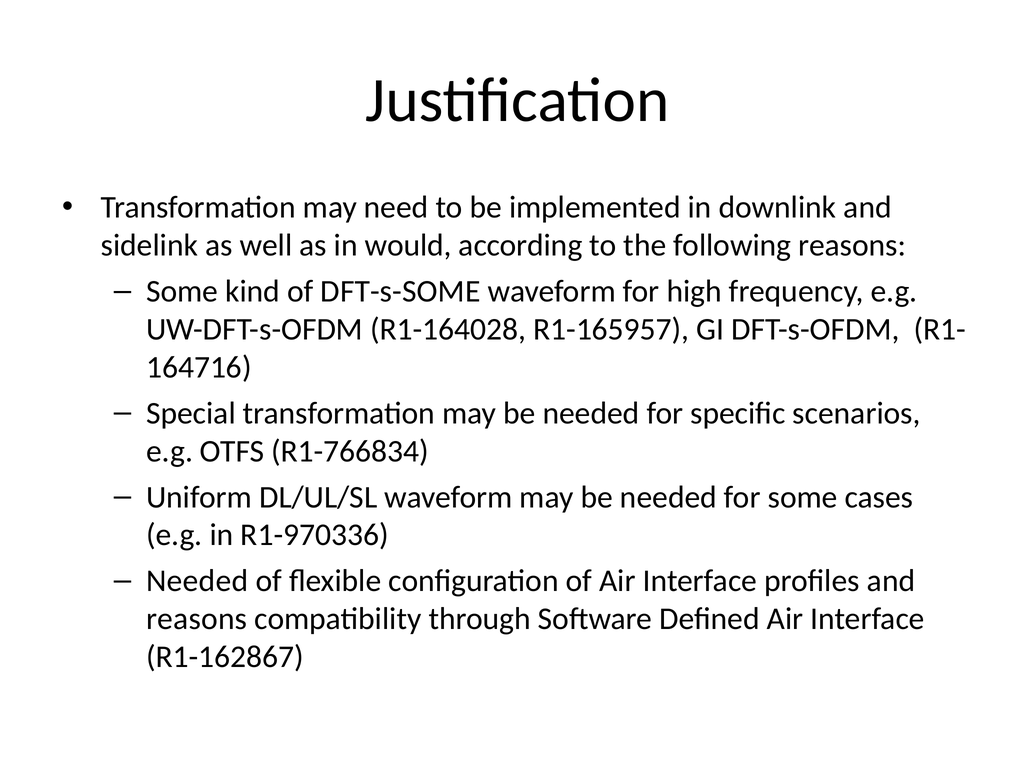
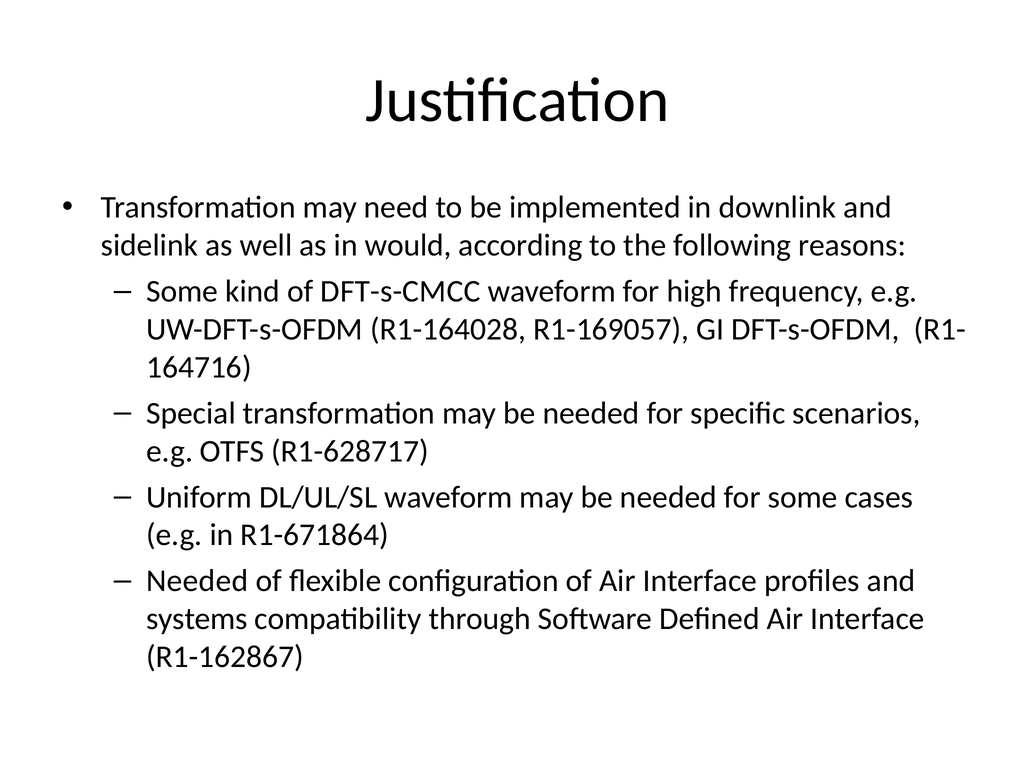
DFT-s-SOME: DFT-s-SOME -> DFT-s-CMCC (400, 291)
R1-165957: R1-165957 -> R1-169057 (611, 329)
R1-766834: R1-766834 -> R1-628717 (350, 451)
R1-970336: R1-970336 -> R1-671864 (315, 535)
reasons: reasons -> systems (197, 619)
